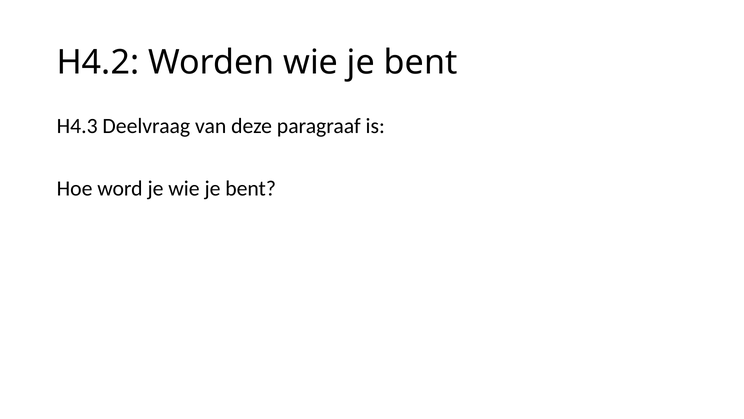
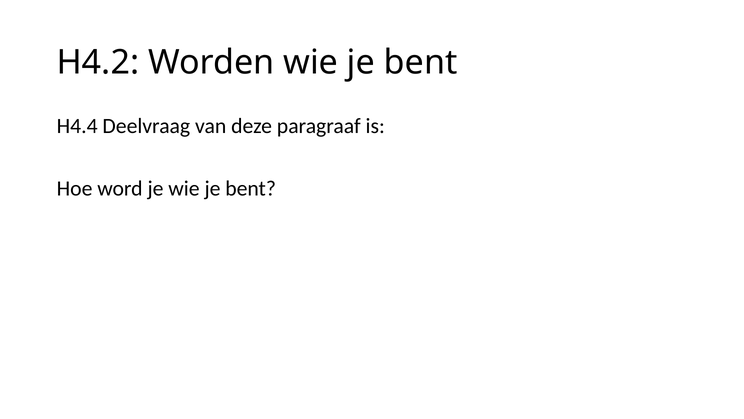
H4.3: H4.3 -> H4.4 (77, 126)
